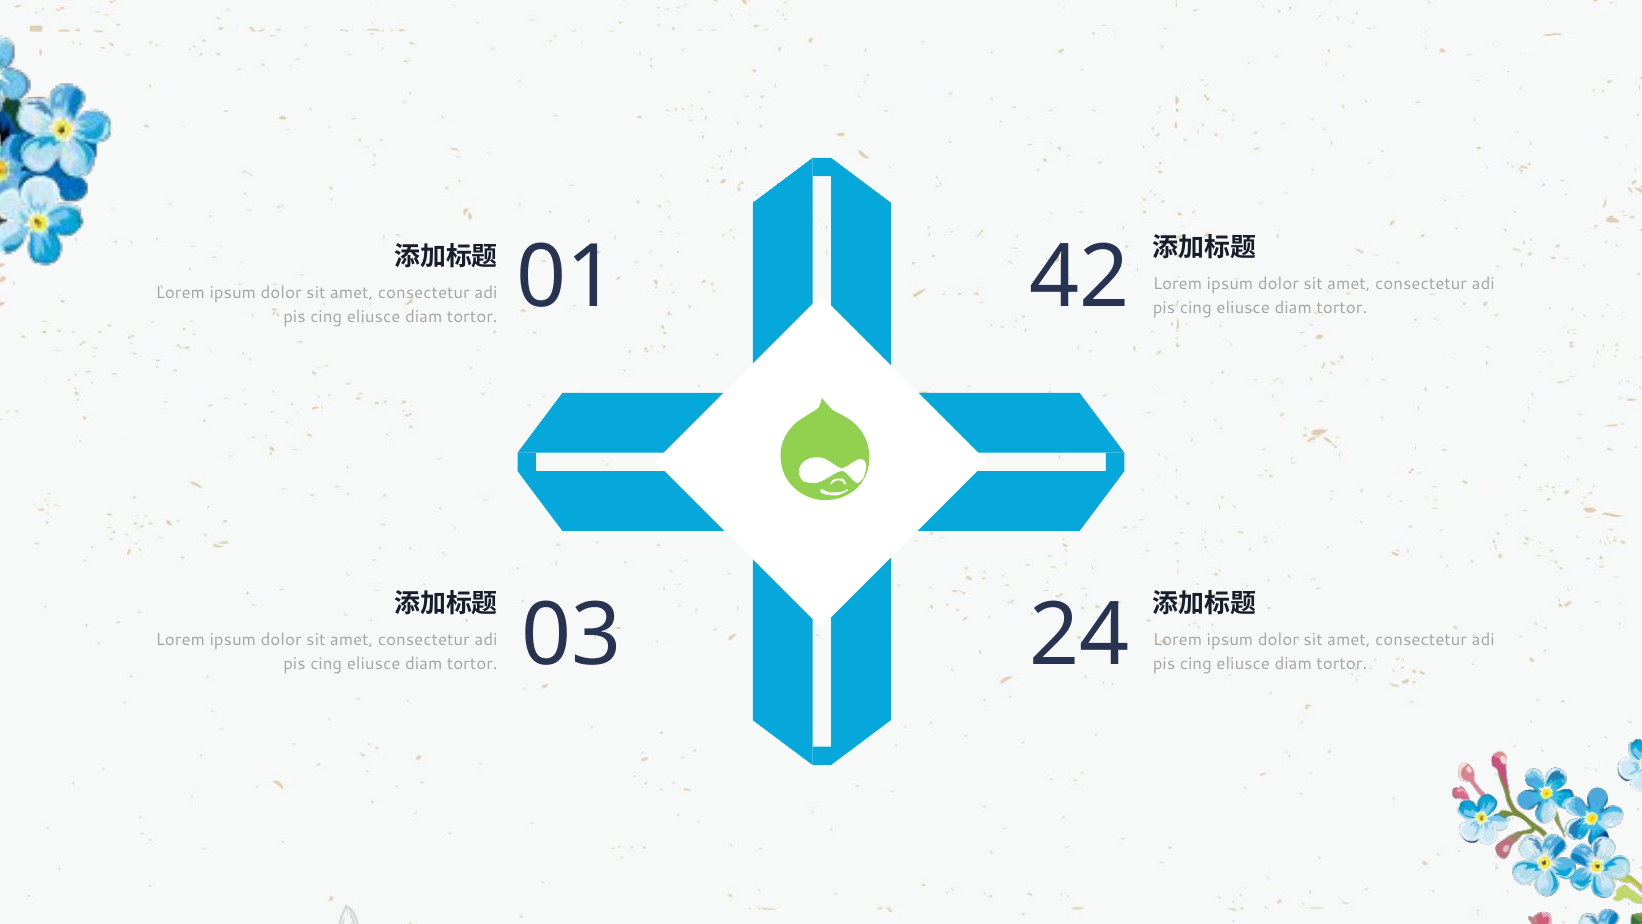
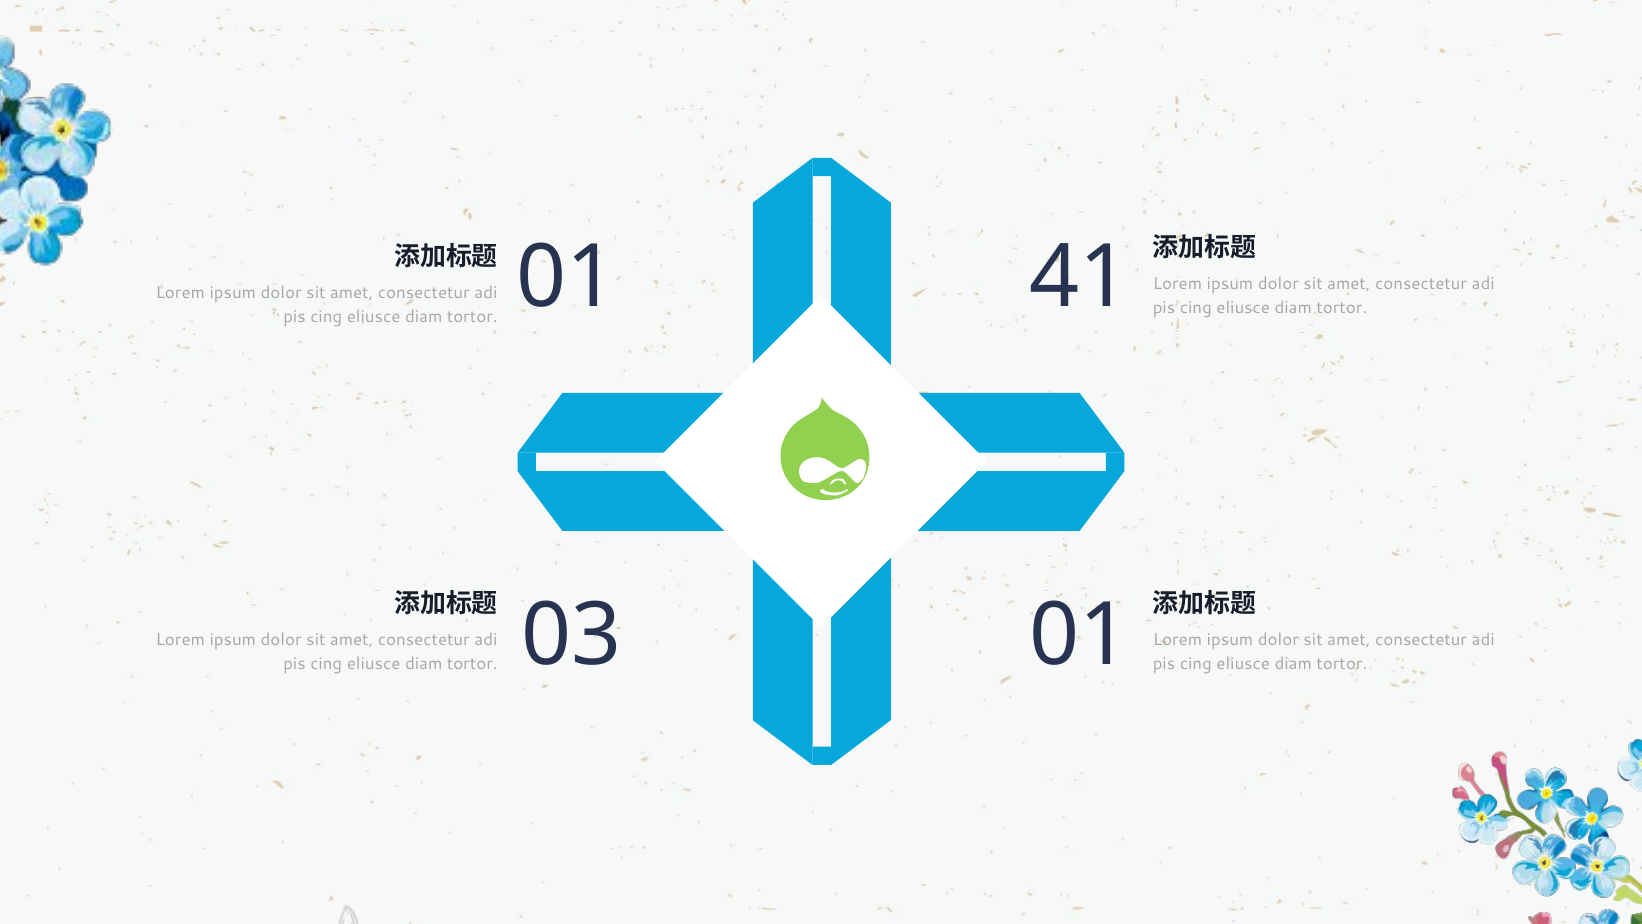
42: 42 -> 41 (1080, 277)
03 24: 24 -> 01 (1080, 636)
